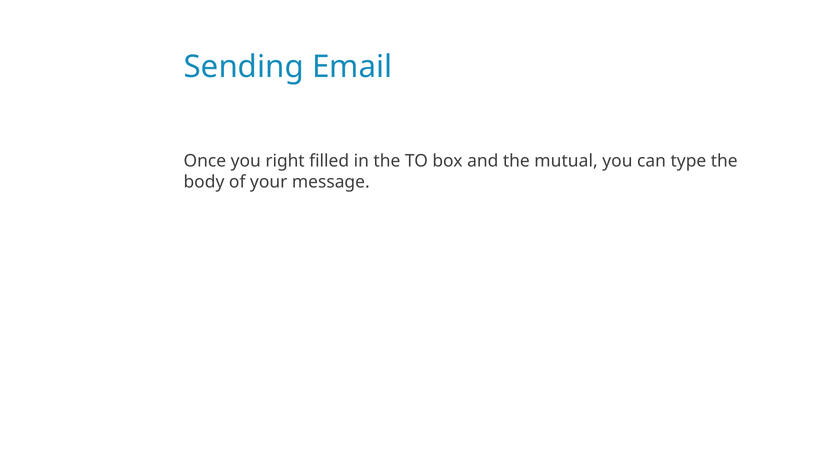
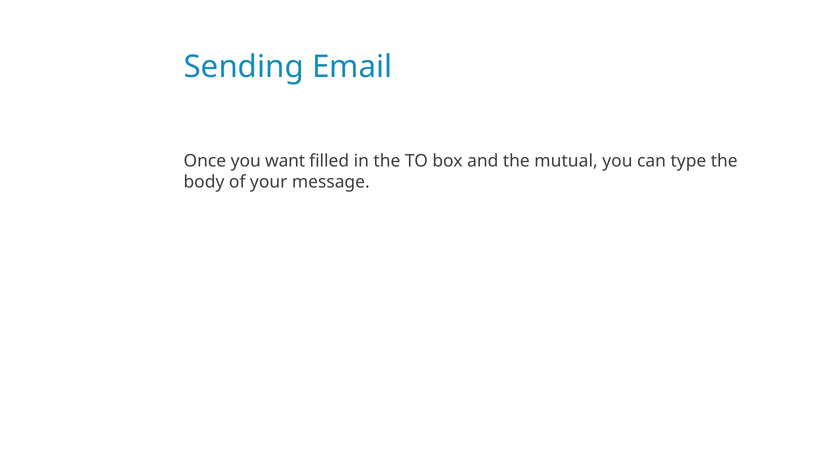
right: right -> want (285, 161)
